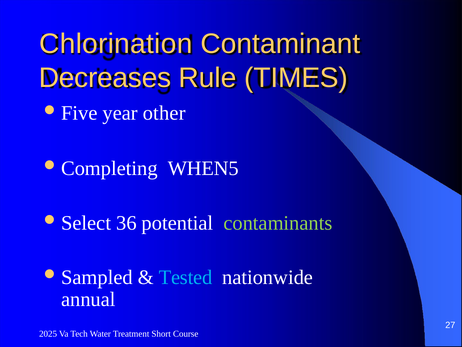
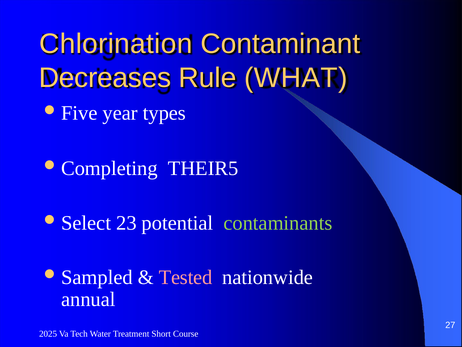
TIMES: TIMES -> WHAT (296, 78)
other: other -> types (164, 113)
WHEN5: WHEN5 -> THEIR5 (203, 168)
36: 36 -> 23 (126, 223)
Tested colour: light blue -> pink (185, 277)
